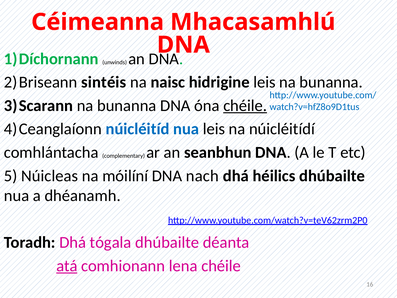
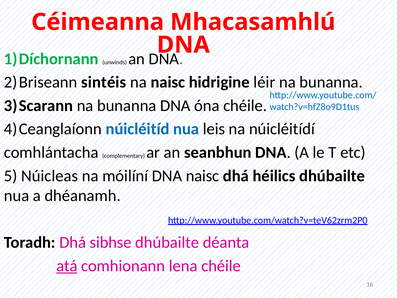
hidrigine leis: leis -> léir (264, 82)
chéile underline: present -> none (245, 106)
DNA nach: nach -> naisc (202, 176)
tógala: tógala -> sibhse (111, 242)
